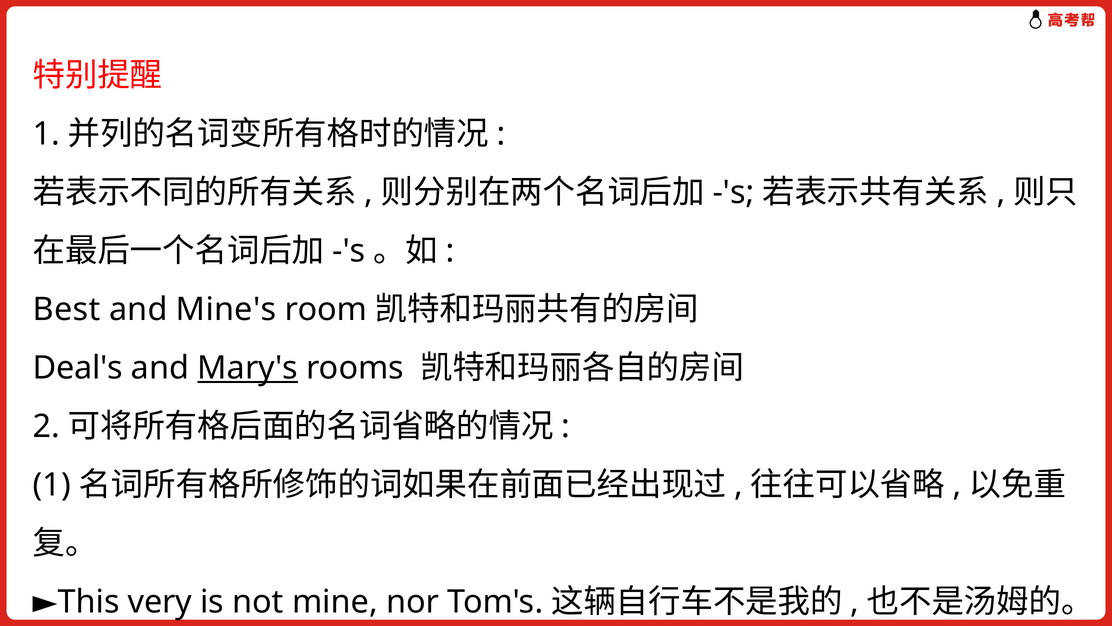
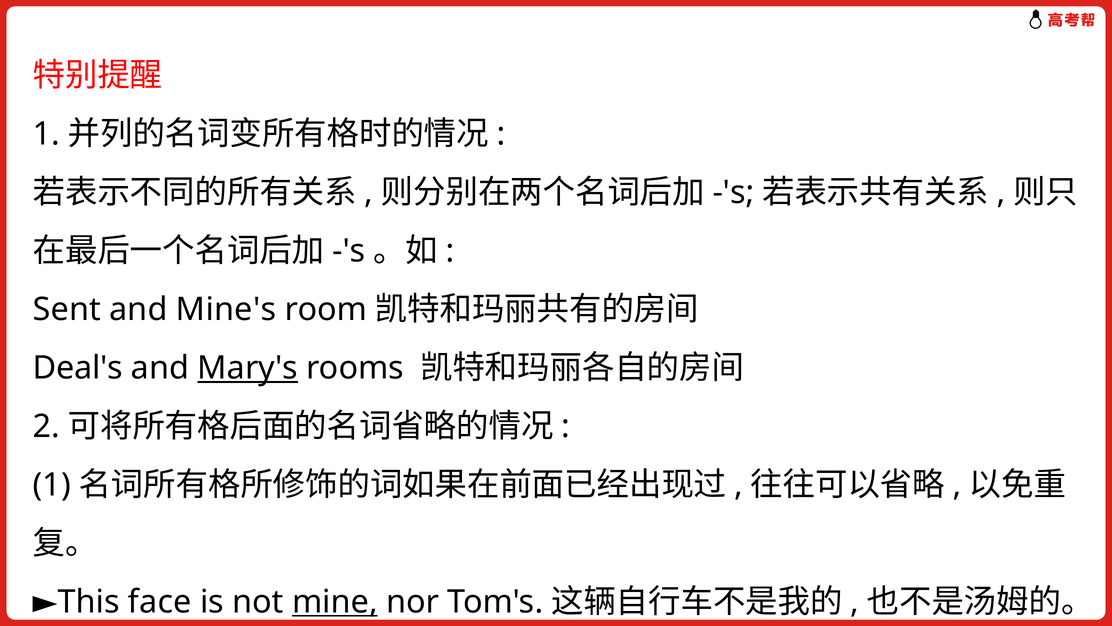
Best: Best -> Sent (67, 309)
very: very -> face (160, 601)
mine underline: none -> present (335, 601)
